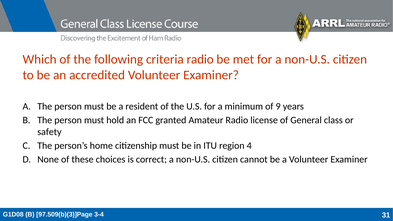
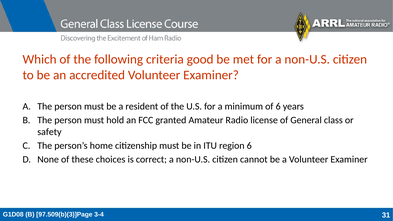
criteria radio: radio -> good (200, 59)
of 9: 9 -> 6 (278, 106)
region 4: 4 -> 6 (249, 146)
